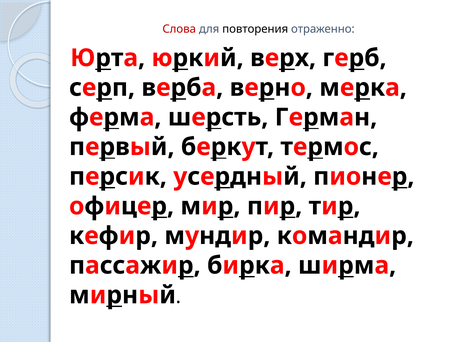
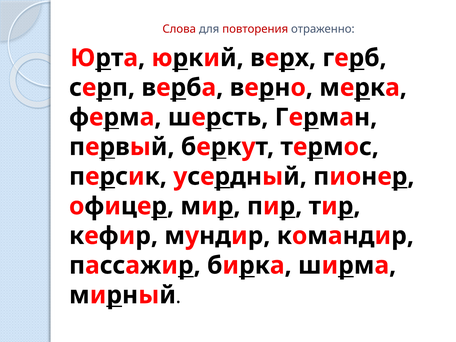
повторения colour: black -> red (255, 29)
